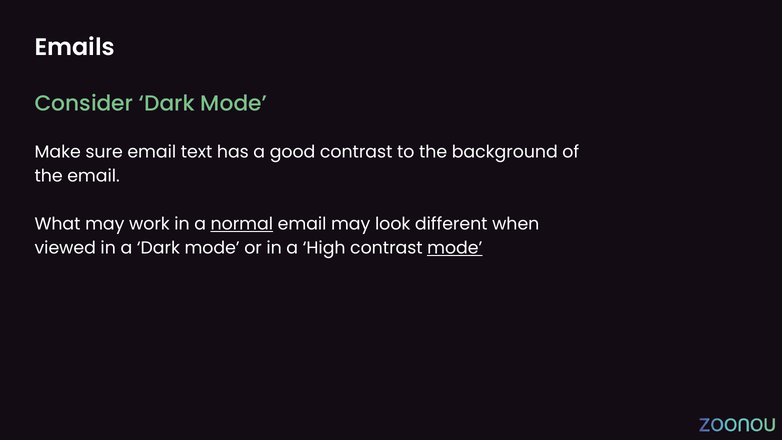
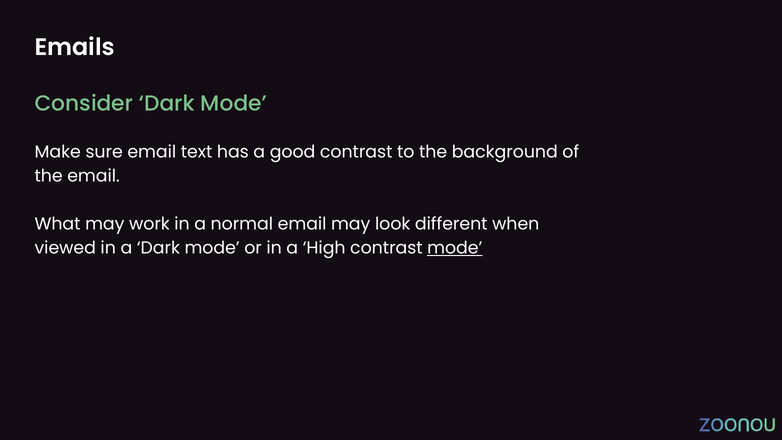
normal underline: present -> none (242, 224)
